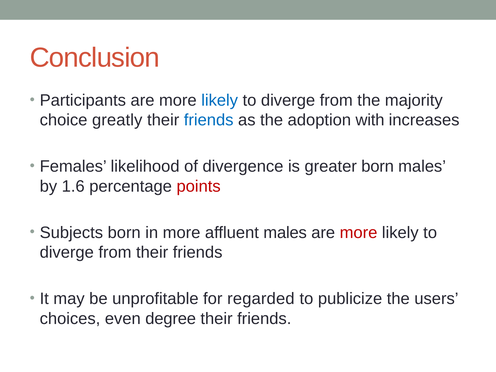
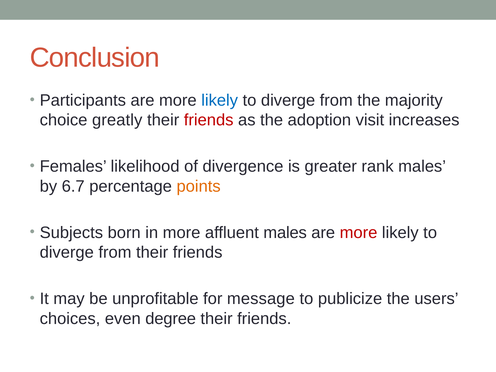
friends colour: blue -> red (209, 120)
with: with -> visit (370, 120)
greater born: born -> rank (378, 166)
1.6: 1.6 -> 6.7 (73, 186)
points colour: red -> orange (199, 186)
regarded: regarded -> message (261, 299)
